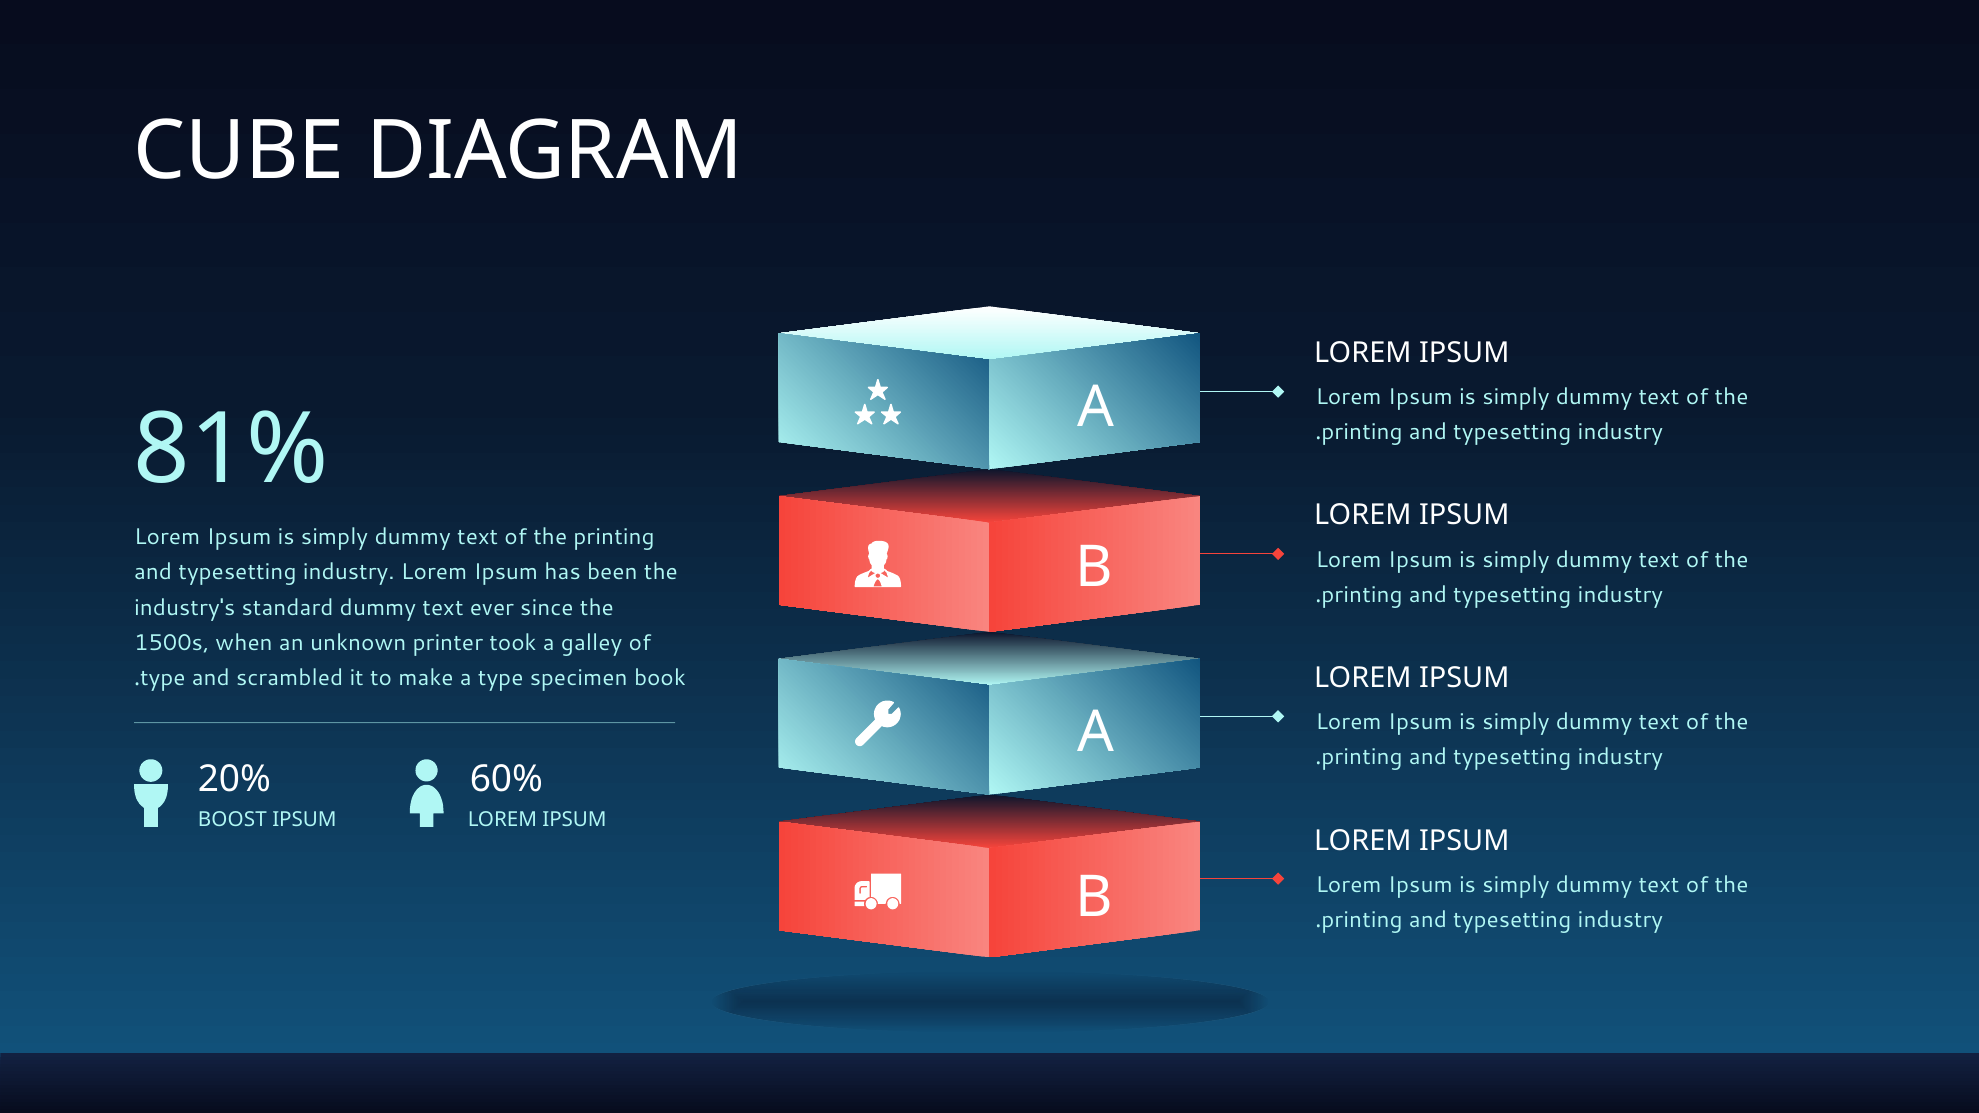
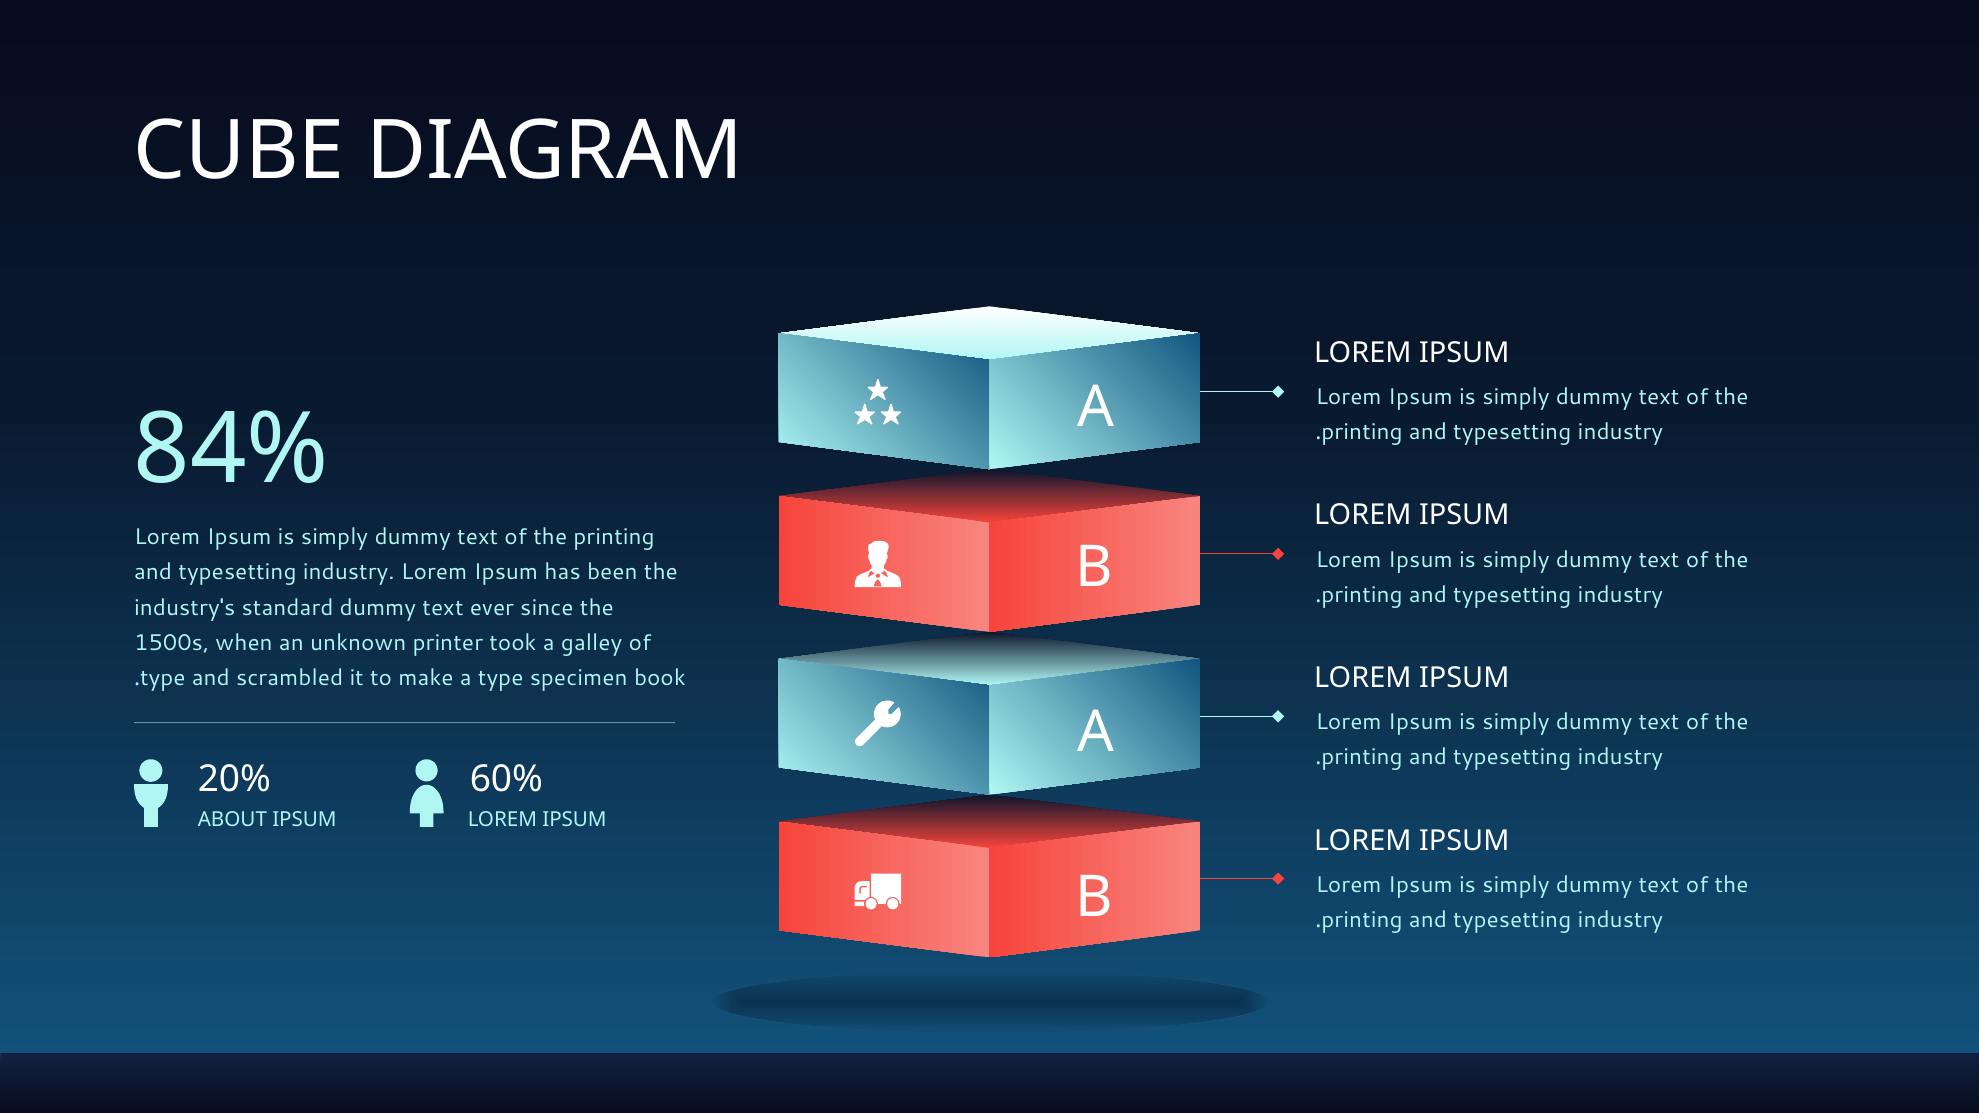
81%: 81% -> 84% (232, 450)
BOOST: BOOST -> ABOUT (232, 820)
